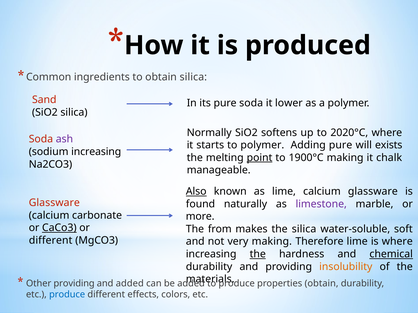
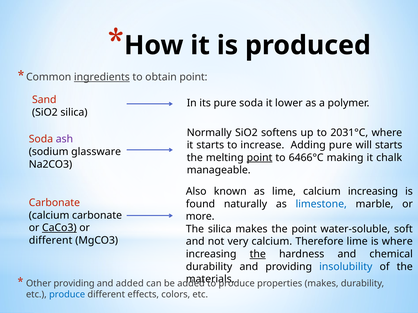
ingredients underline: none -> present (102, 77)
obtain silica: silica -> point (193, 77)
2020°C: 2020°C -> 2031°C (349, 133)
to polymer: polymer -> increase (262, 145)
will exists: exists -> starts (389, 145)
sodium increasing: increasing -> glassware (96, 152)
1900°C: 1900°C -> 6466°C (306, 158)
Also underline: present -> none (196, 192)
calcium glassware: glassware -> increasing (373, 192)
Glassware: Glassware -> Carbonate (54, 203)
limestone colour: purple -> blue (321, 204)
The from: from -> silica (220, 229)
the silica: silica -> point (304, 229)
very making: making -> calcium (272, 242)
chemical underline: present -> none (391, 254)
insolubility colour: orange -> blue (346, 267)
properties obtain: obtain -> makes (322, 284)
